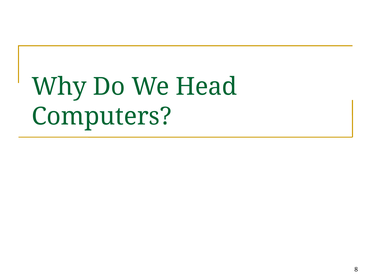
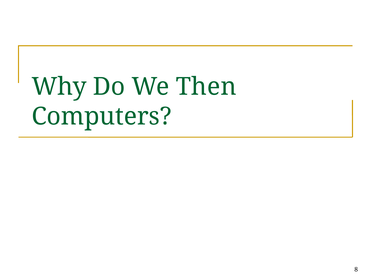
Head: Head -> Then (206, 86)
